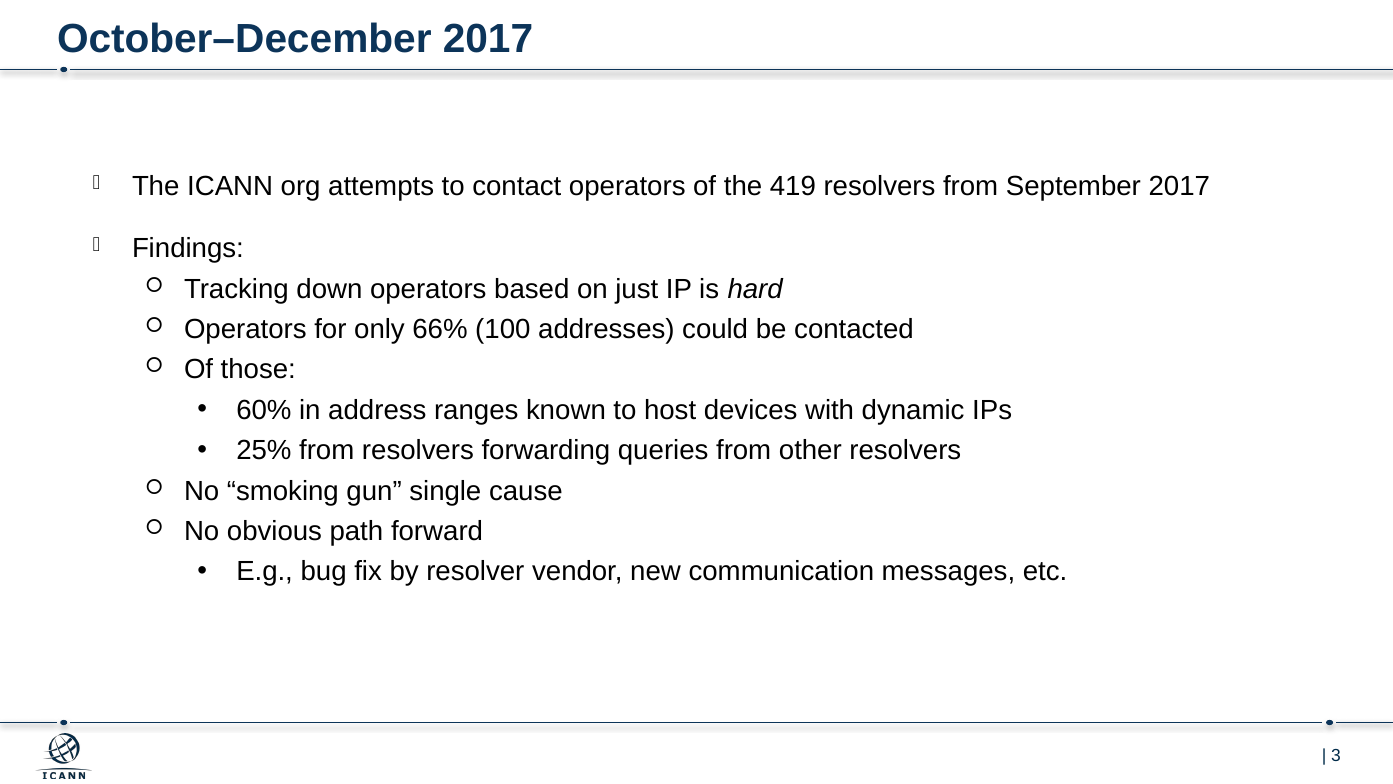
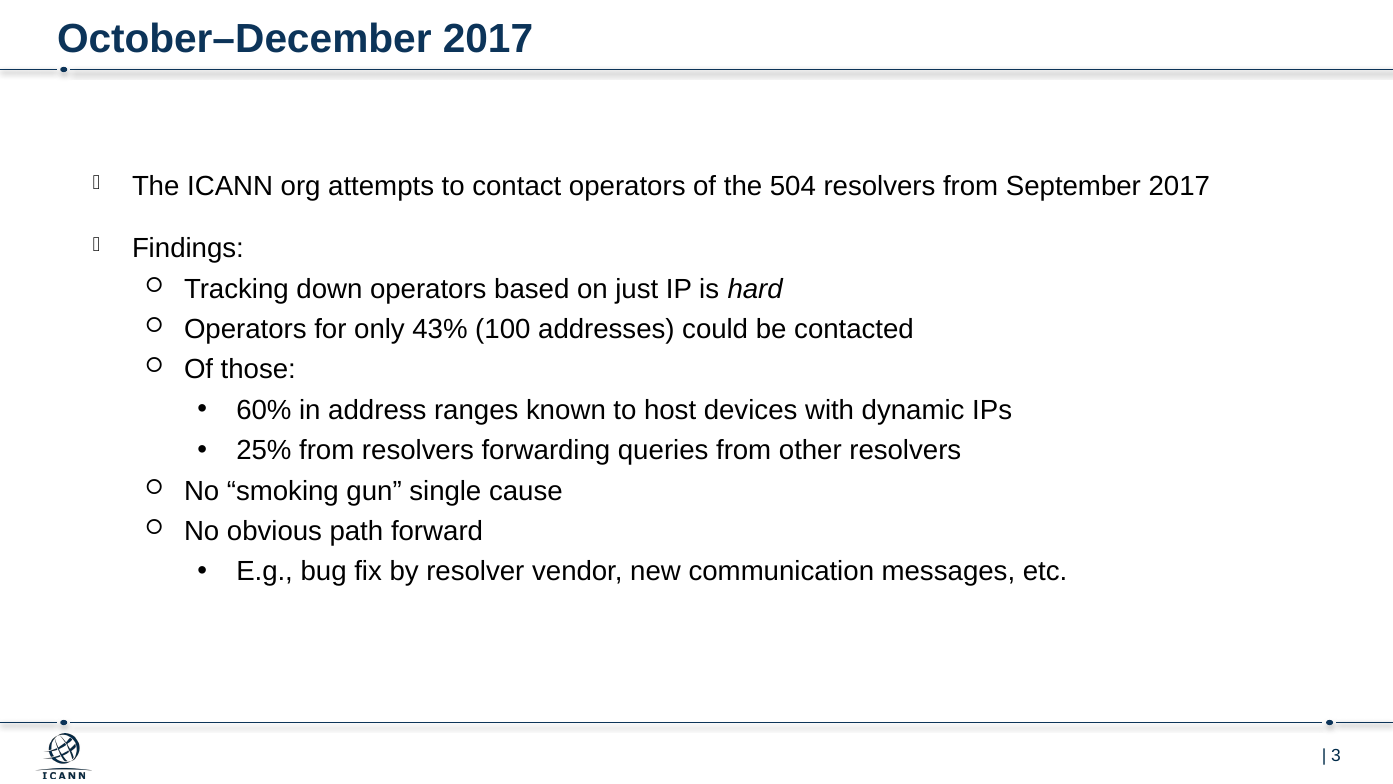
419: 419 -> 504 (793, 186)
66%: 66% -> 43% (440, 329)
